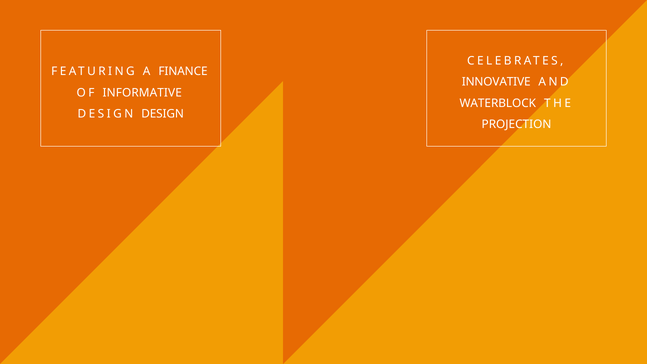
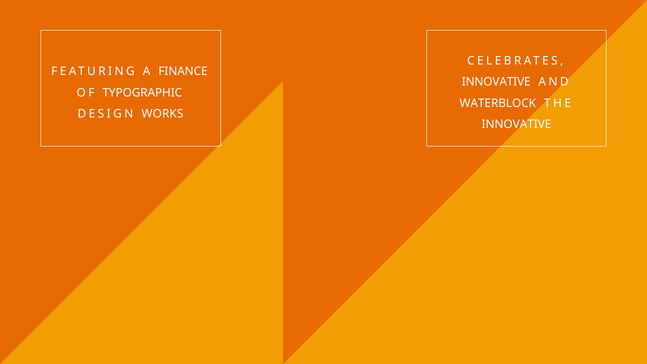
INFORMATIVE: INFORMATIVE -> TYPOGRAPHIC (142, 93)
DESIGN DESIGN: DESIGN -> WORKS (162, 114)
PROJECTION: PROJECTION -> INNOVATIVE (517, 124)
